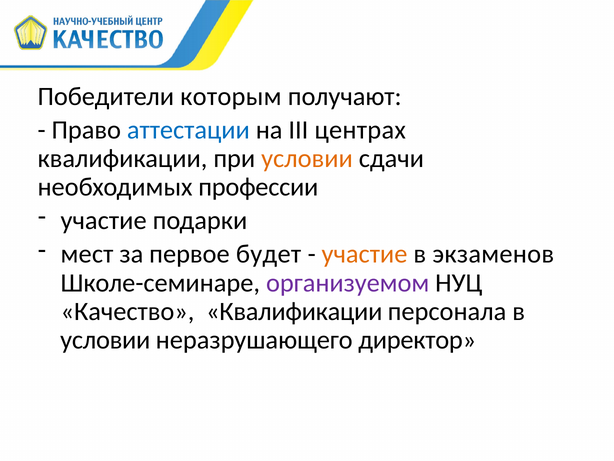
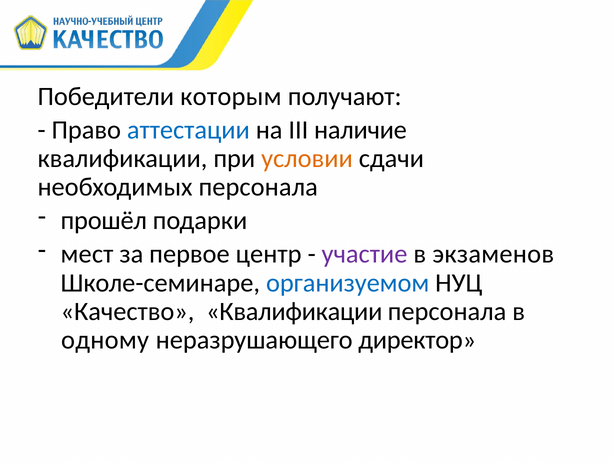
центрах: центрах -> наличие (360, 130)
необходимых профессии: профессии -> персонала (258, 187)
участие: участие -> прошёл (104, 220)
будет: будет -> центр (269, 254)
участие colour: orange -> purple (365, 254)
организуемом colour: purple -> blue (348, 282)
условии: условии -> одному (105, 340)
